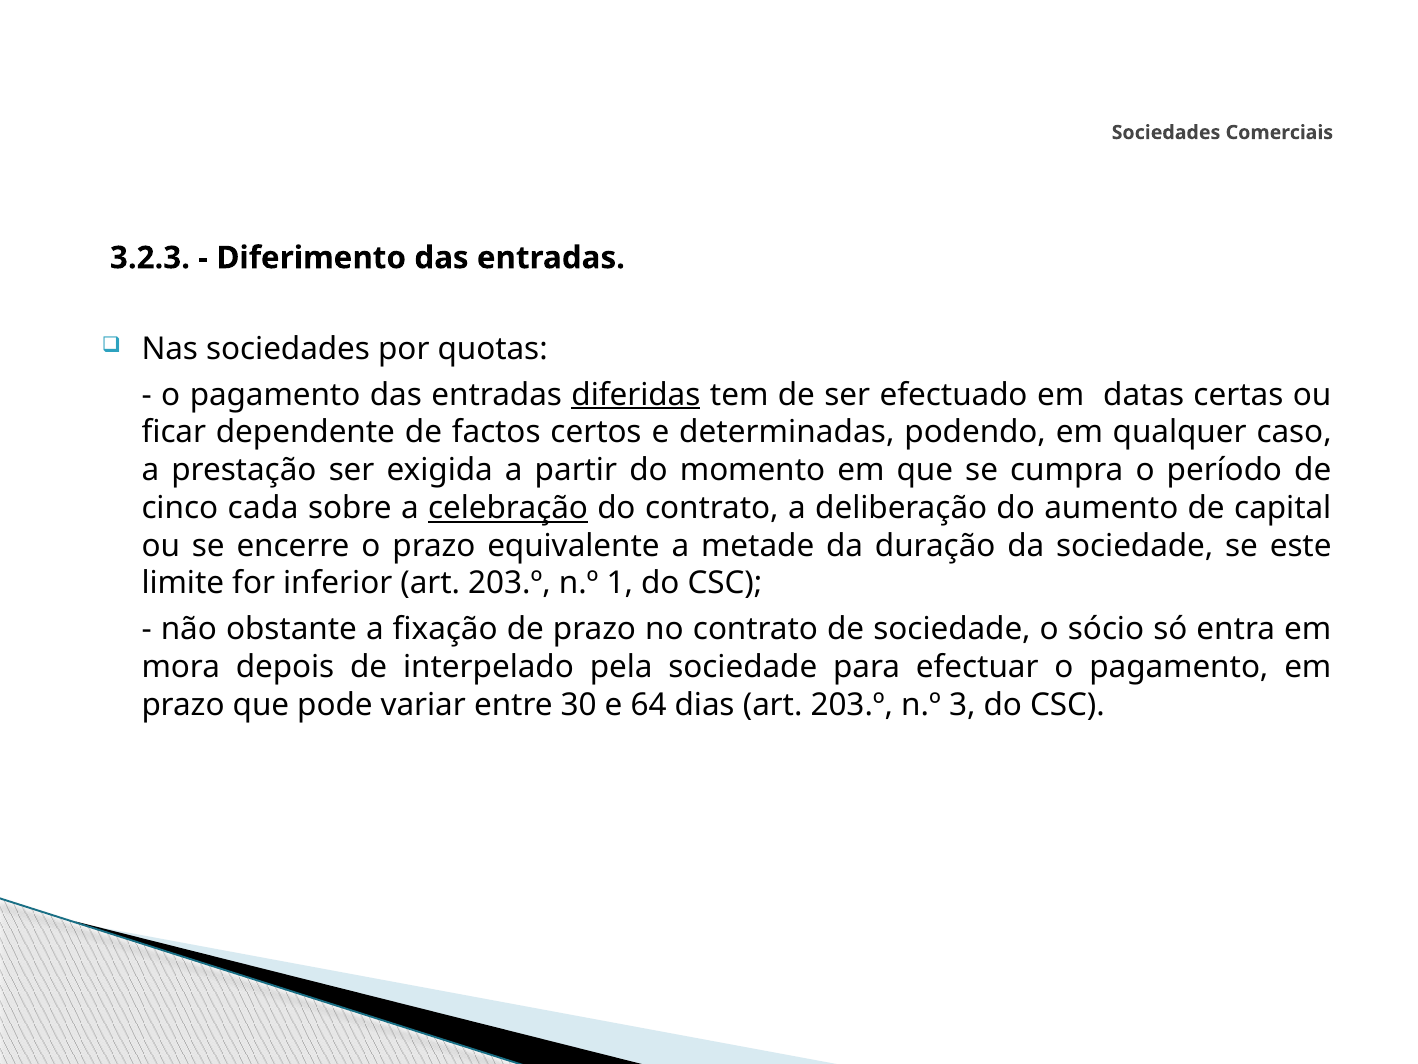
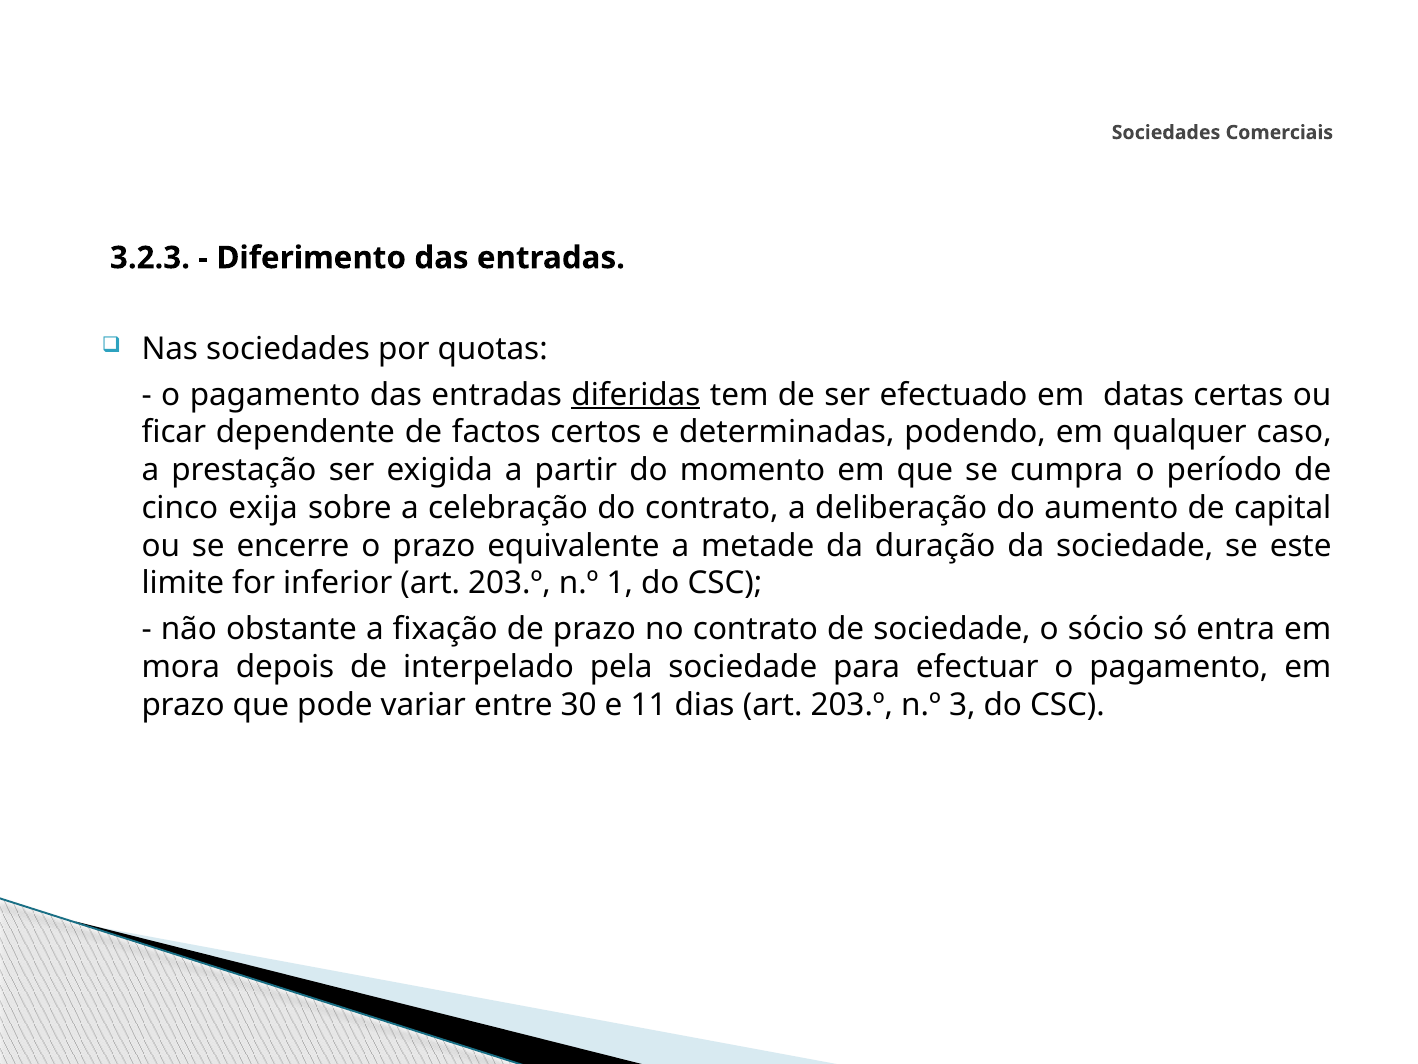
cada: cada -> exija (263, 508)
celebração underline: present -> none (508, 508)
64: 64 -> 11 (649, 704)
